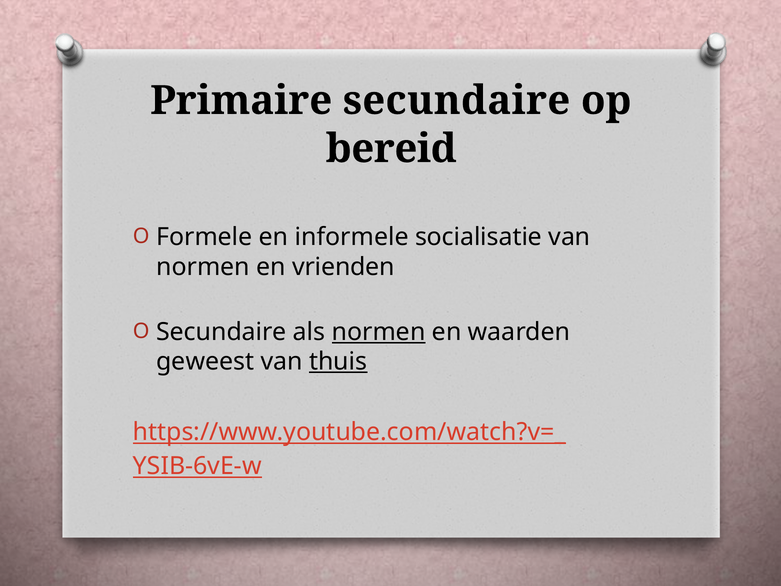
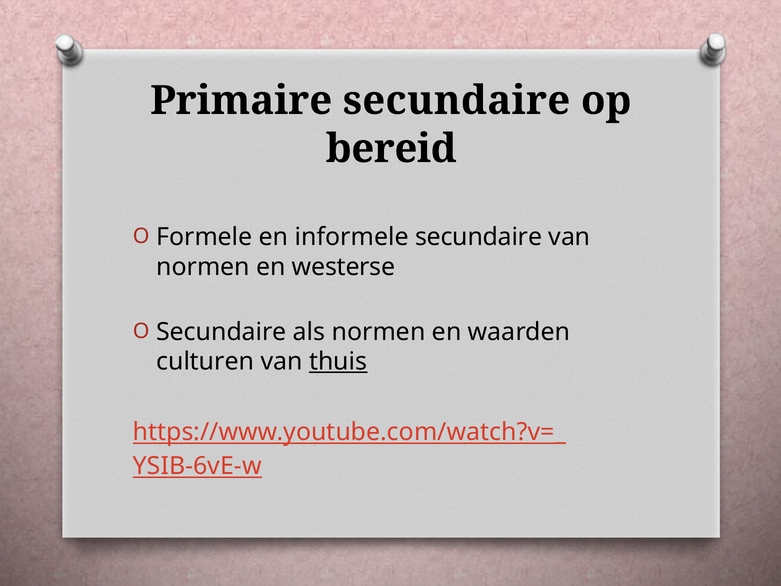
informele socialisatie: socialisatie -> secundaire (479, 237)
vrienden: vrienden -> westerse (344, 267)
normen underline: present -> none (379, 332)
geweest: geweest -> culturen (205, 362)
